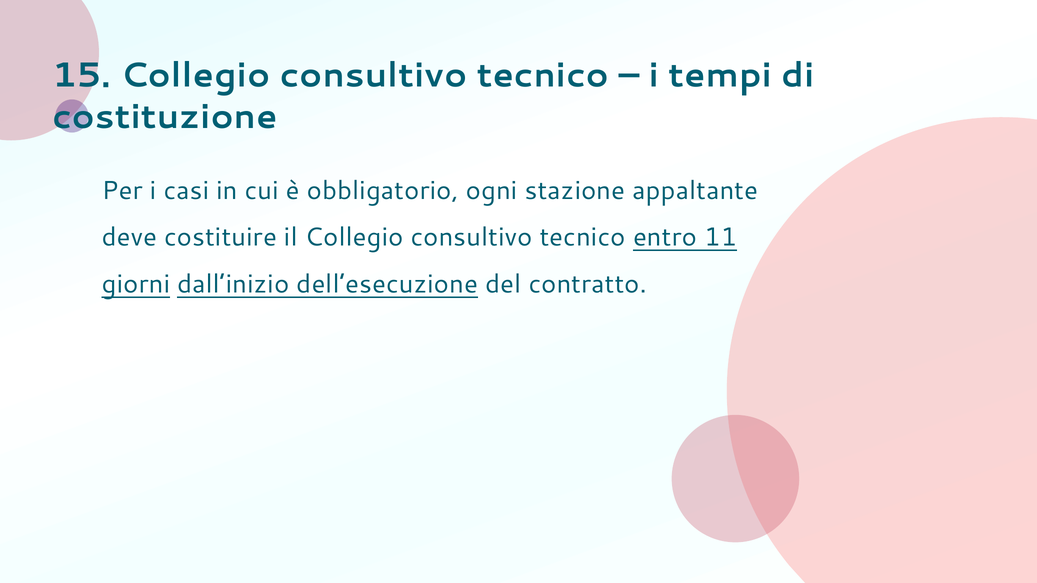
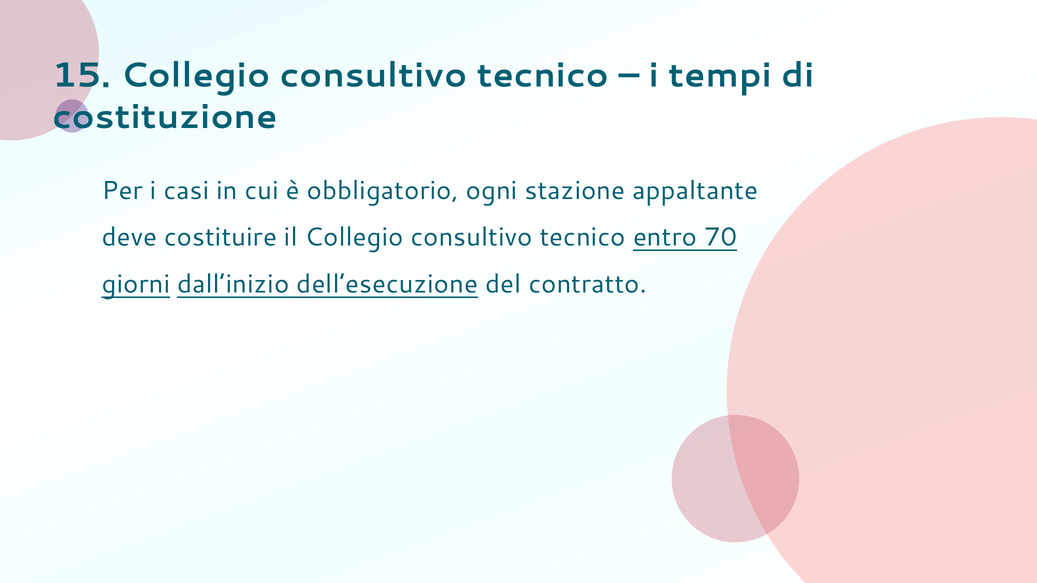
11: 11 -> 70 (721, 237)
